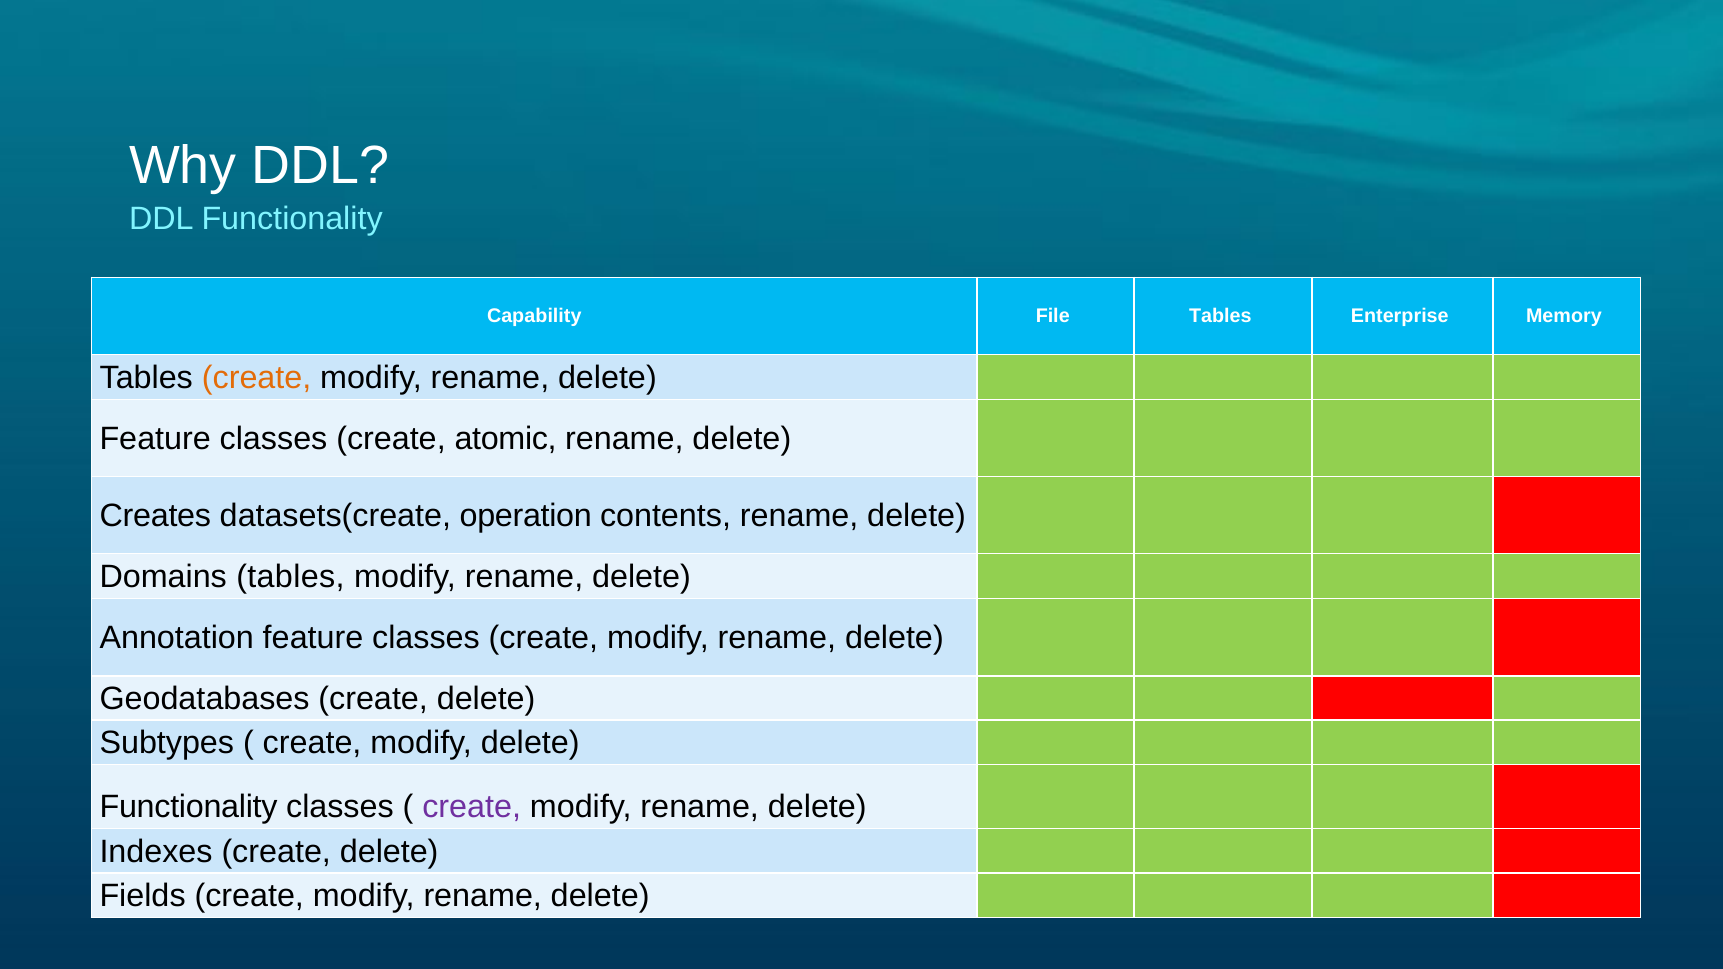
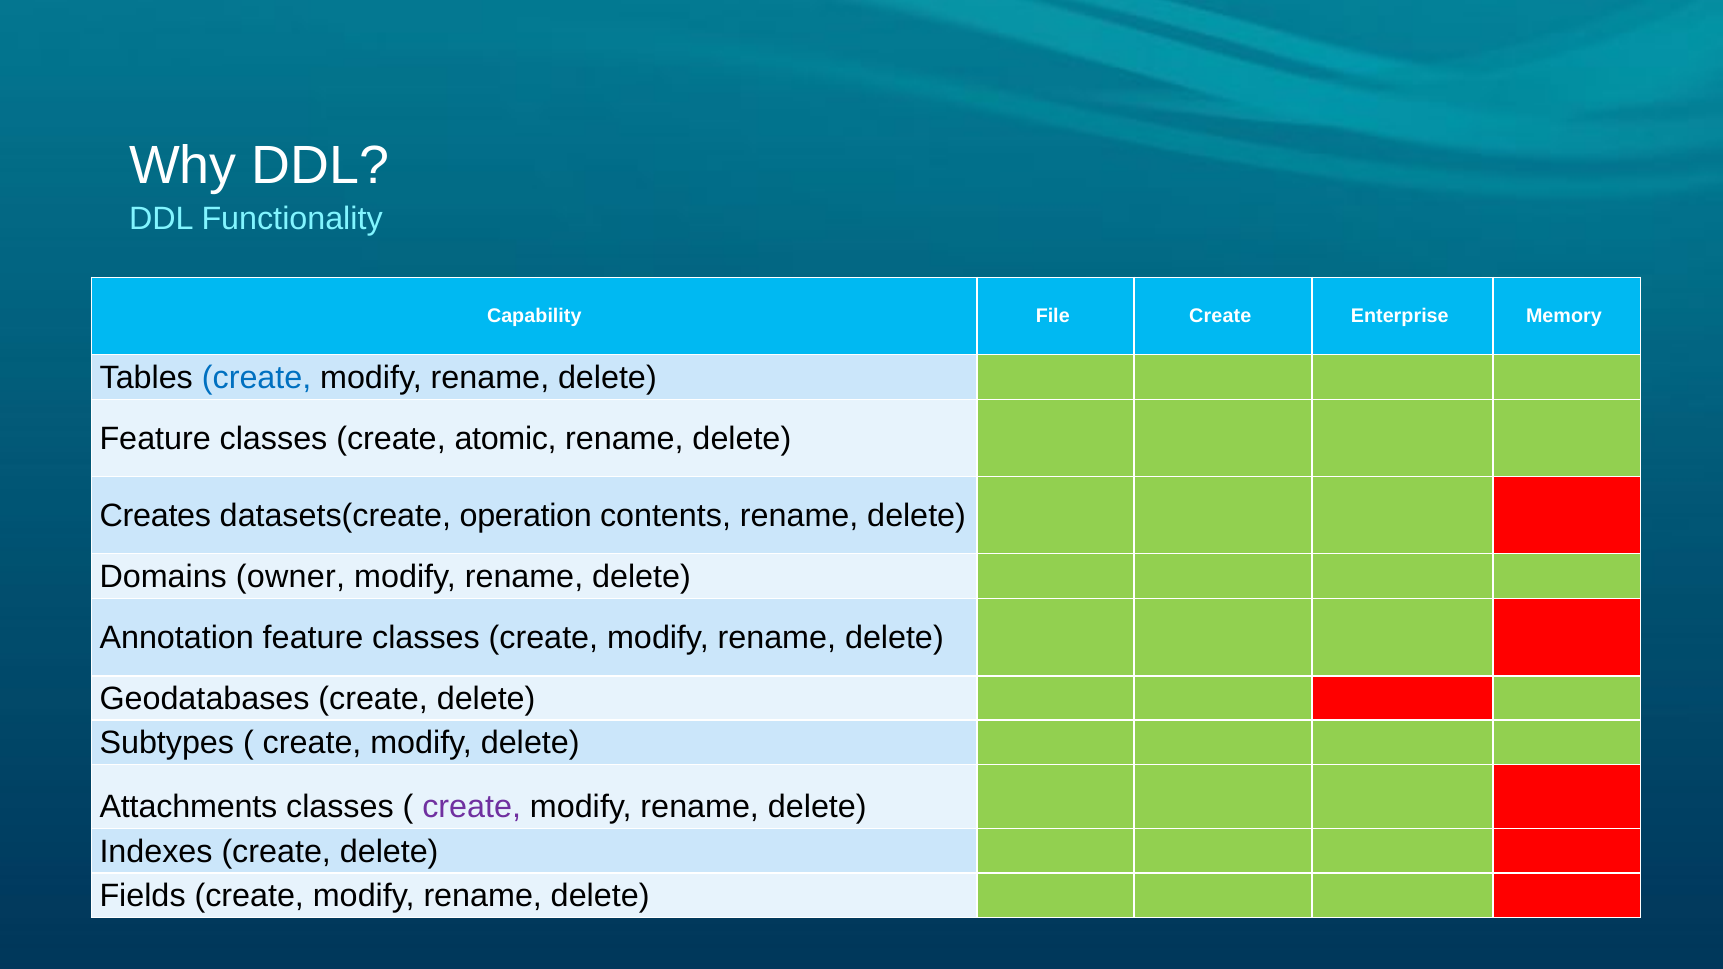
Tables: Tables -> Create (1220, 316)
create colour: orange -> blue (257, 378)
Domains tables: tables -> owner (290, 577)
Functionality: Functionality -> Attachments (189, 807)
